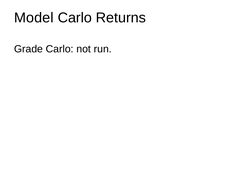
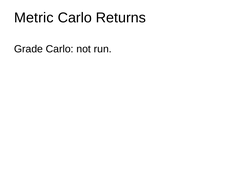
Model: Model -> Metric (34, 18)
